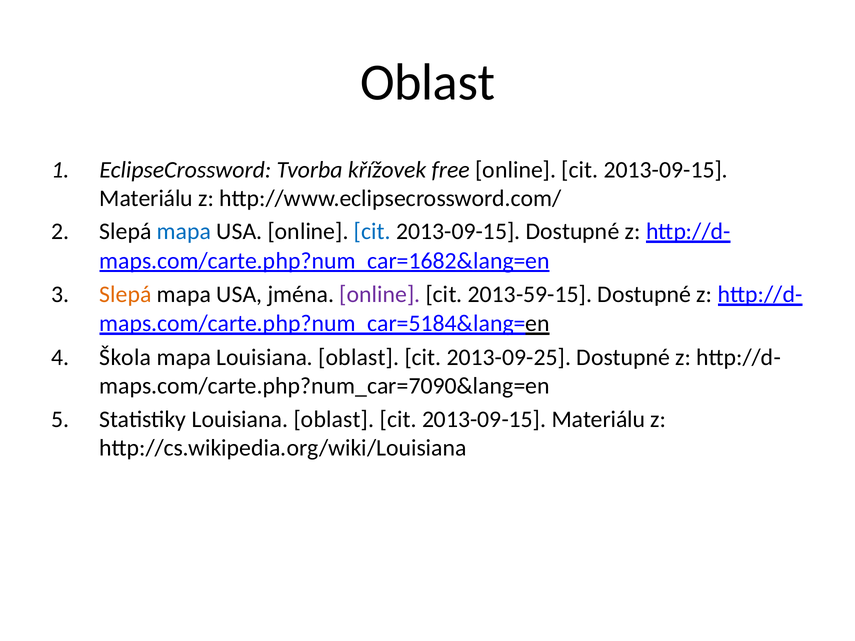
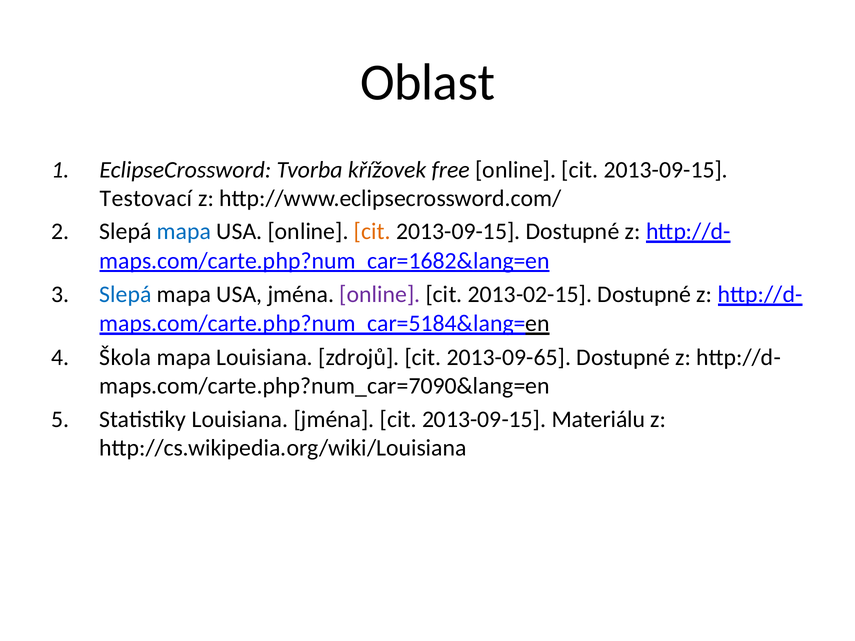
Materiálu: Materiálu -> Testovací (146, 198)
cit colour: blue -> orange (372, 232)
Slepá colour: orange -> blue (125, 295)
2013-59-15: 2013-59-15 -> 2013-02-15 (530, 295)
mapa Louisiana oblast: oblast -> zdrojů (359, 358)
2013-09-25: 2013-09-25 -> 2013-09-65 (509, 358)
Statistiky Louisiana oblast: oblast -> jména (334, 419)
